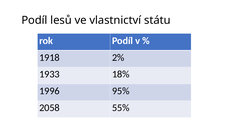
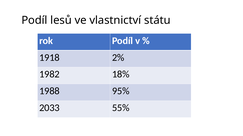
1933: 1933 -> 1982 (49, 75)
1996: 1996 -> 1988 (49, 92)
2058: 2058 -> 2033 (49, 108)
